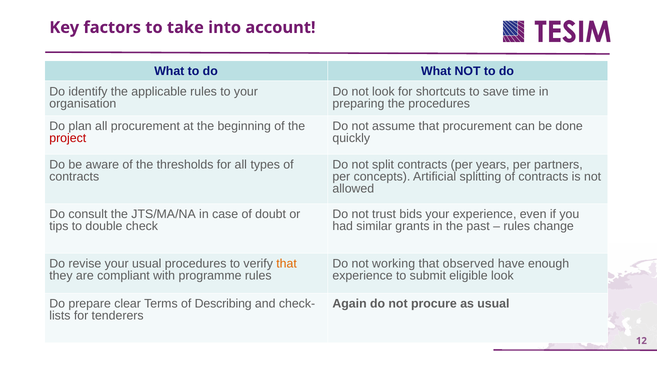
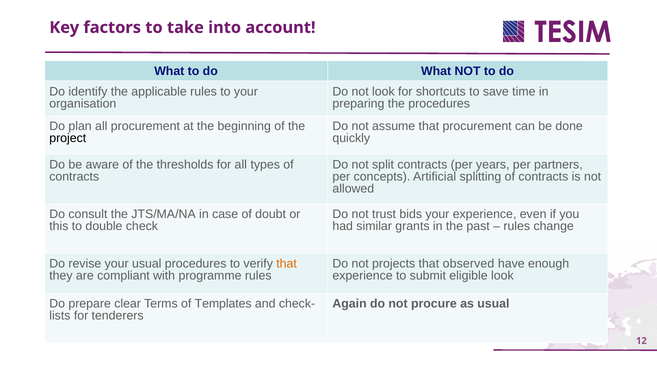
project colour: red -> black (68, 138)
tips: tips -> this (59, 226)
working: working -> projects (394, 263)
Describing: Describing -> Templates (223, 303)
